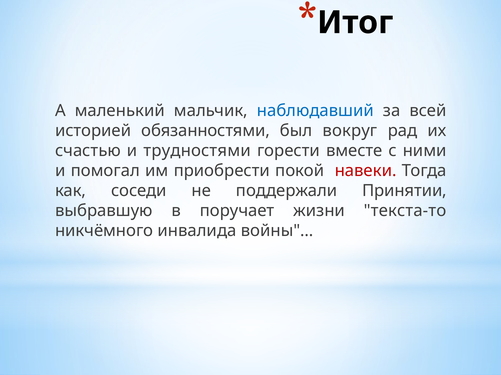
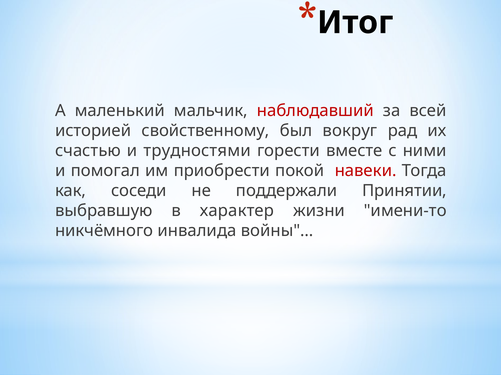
наблюдавший colour: blue -> red (315, 111)
обязанностями: обязанностями -> свойственному (205, 131)
поручает: поручает -> характер (237, 211)
текста-то: текста-то -> имени-то (405, 211)
